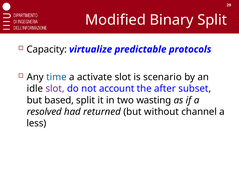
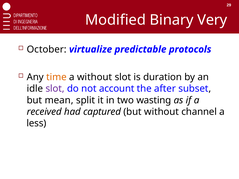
Binary Split: Split -> Very (212, 20)
Capacity: Capacity -> October (47, 49)
time colour: blue -> orange (56, 77)
a activate: activate -> without (95, 77)
scenario: scenario -> duration (163, 77)
based: based -> mean (59, 100)
resolved: resolved -> received (44, 112)
returned: returned -> captured (102, 112)
